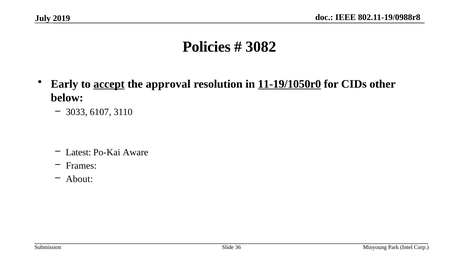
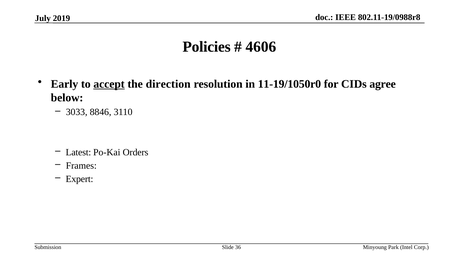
3082: 3082 -> 4606 (261, 47)
approval: approval -> direction (168, 84)
11-19/1050r0 underline: present -> none (289, 84)
other: other -> agree (383, 84)
6107: 6107 -> 8846 (101, 112)
Aware: Aware -> Orders (136, 152)
About: About -> Expert (79, 179)
